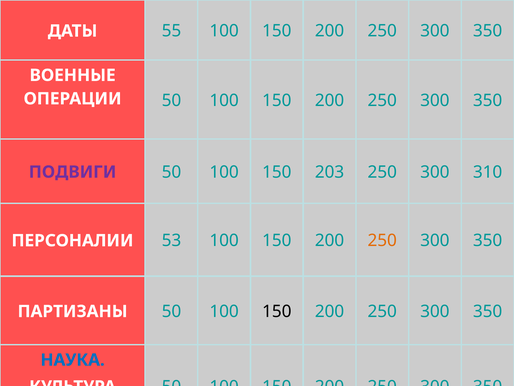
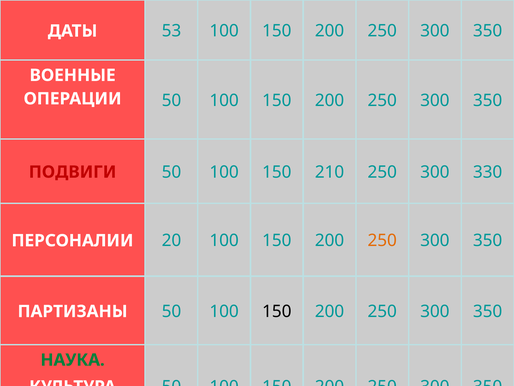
55: 55 -> 53 (171, 31)
ПОДВИГИ colour: purple -> red (73, 172)
203: 203 -> 210 (330, 172)
310: 310 -> 330 (488, 172)
53: 53 -> 20 (171, 240)
НАУКА colour: blue -> green (73, 360)
